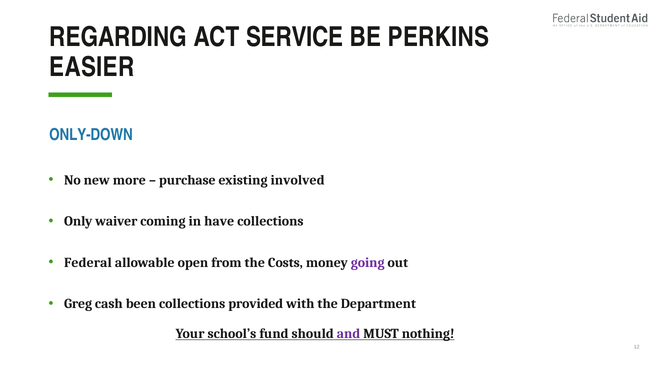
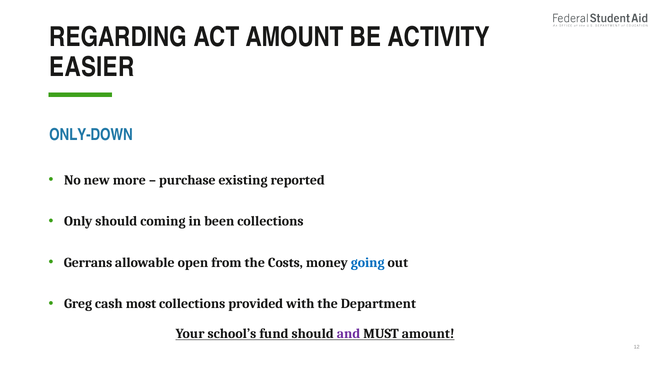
ACT SERVICE: SERVICE -> AMOUNT (295, 37)
PERKINS: PERKINS -> ACTIVITY (439, 37)
involved: involved -> reported (298, 180)
Only waiver: waiver -> should (116, 222)
have: have -> been (219, 222)
Federal: Federal -> Gerrans (88, 263)
going colour: purple -> blue (368, 263)
been: been -> most (141, 304)
MUST nothing: nothing -> amount (428, 334)
